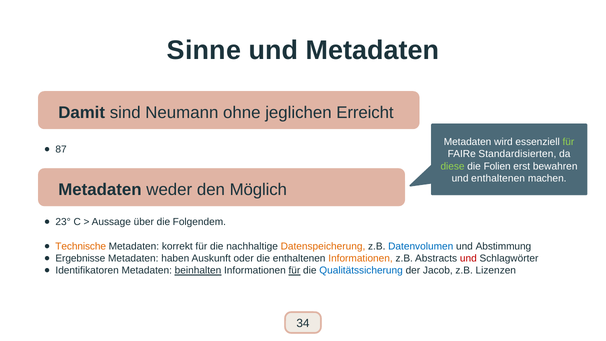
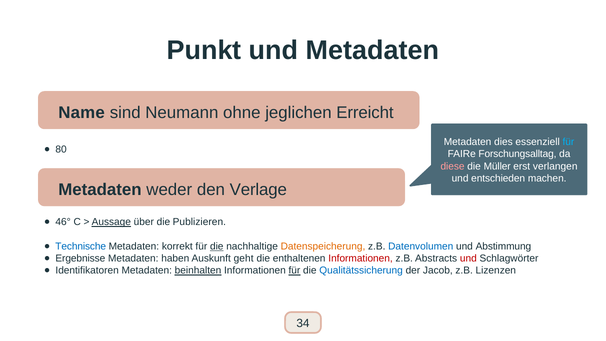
Sinne: Sinne -> Punkt (204, 51)
Damit: Damit -> Name (82, 113)
wird: wird -> dies (503, 142)
für colour: light green -> light blue (568, 142)
87: 87 -> 80 (61, 149)
Standardisierten: Standardisierten -> Forschungsalltag (517, 154)
diese colour: light green -> pink (453, 166)
Folien: Folien -> Müller (497, 166)
bewahren: bewahren -> verlangen (555, 166)
und enthaltenen: enthaltenen -> entschieden (498, 178)
Möglich: Möglich -> Verlage (258, 190)
23°: 23° -> 46° (63, 222)
Aussage underline: none -> present (111, 222)
Folgendem: Folgendem -> Publizieren (199, 222)
Technische colour: orange -> blue (81, 246)
die underline: none -> present (217, 246)
oder: oder -> geht (244, 258)
Informationen colour: orange -> red (361, 258)
